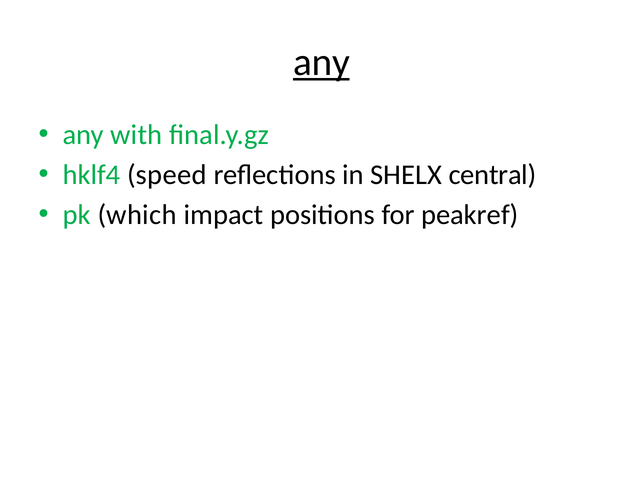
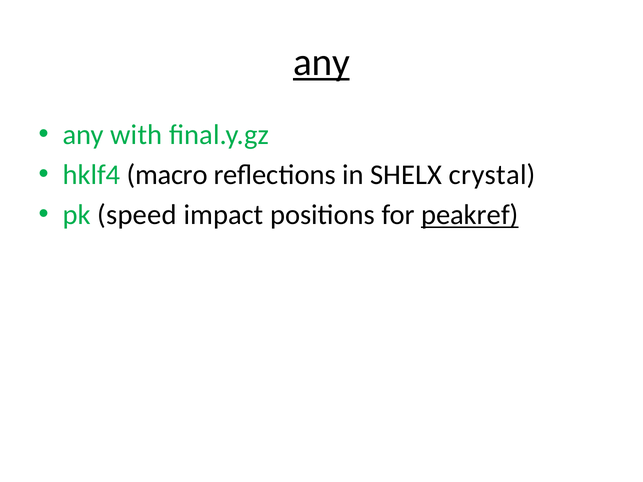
speed: speed -> macro (167, 175)
central: central -> crystal (492, 175)
which: which -> speed (137, 215)
peakref underline: none -> present (470, 215)
